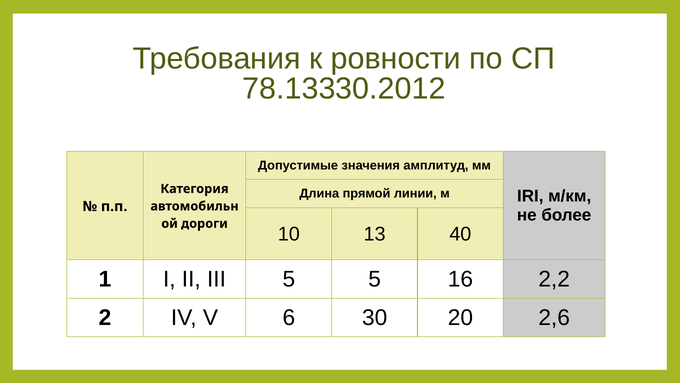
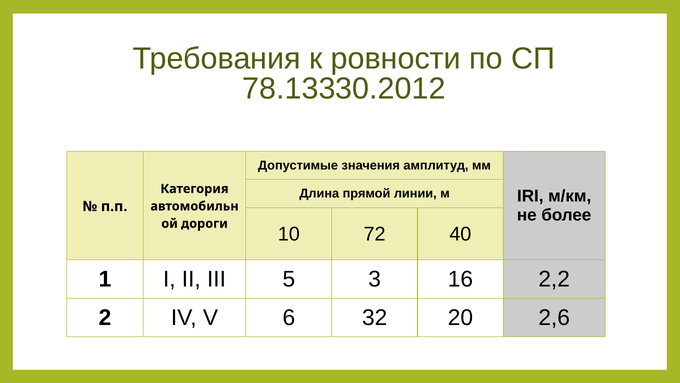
13: 13 -> 72 (375, 234)
5 5: 5 -> 3 (375, 279)
30: 30 -> 32 (375, 318)
